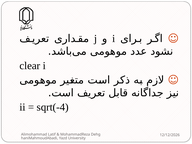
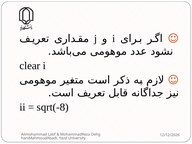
sqrt(-4: sqrt(-4 -> sqrt(-8 (53, 107)
